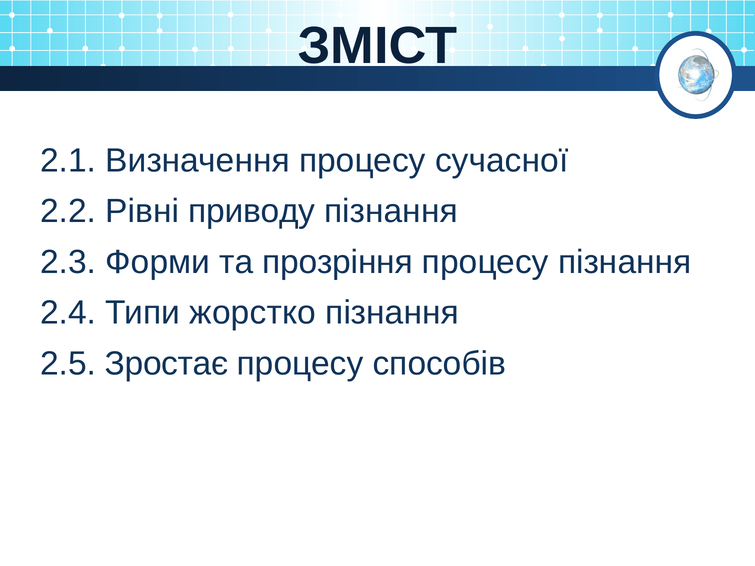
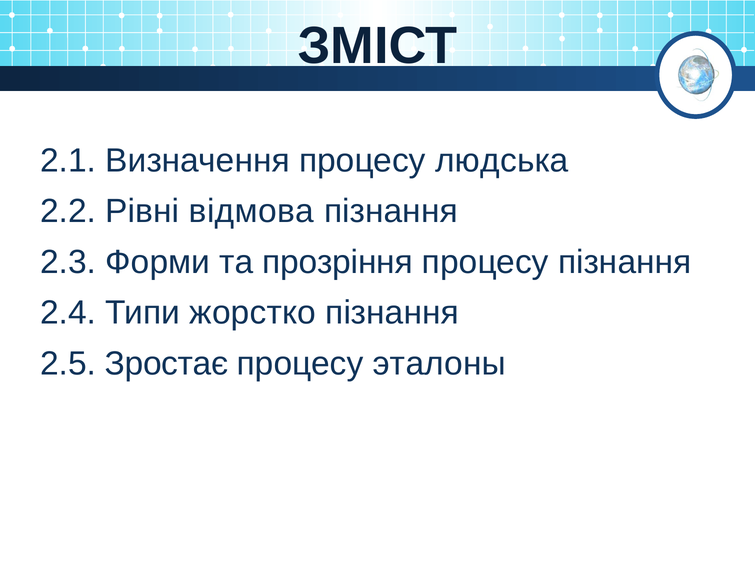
сучасної: сучасної -> людська (502, 161)
приводу: приводу -> відмова (251, 212)
способів: способів -> эталоны (439, 364)
